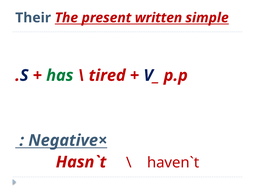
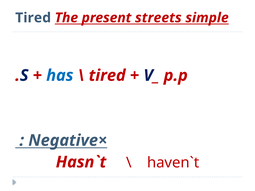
Their: Their -> Tired (33, 18)
written: written -> streets (158, 18)
has colour: green -> blue (60, 76)
